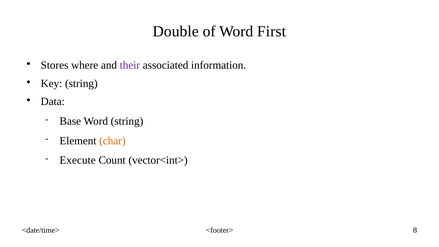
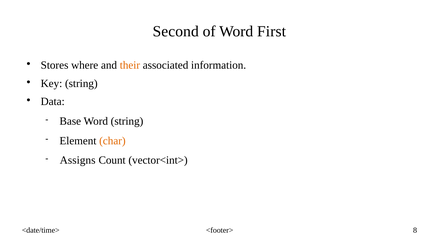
Double: Double -> Second (176, 32)
their colour: purple -> orange (130, 65)
Execute: Execute -> Assigns (78, 160)
